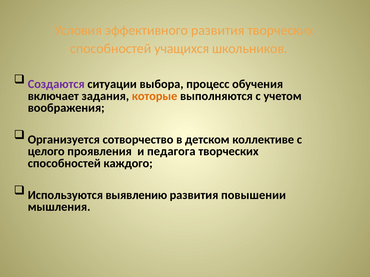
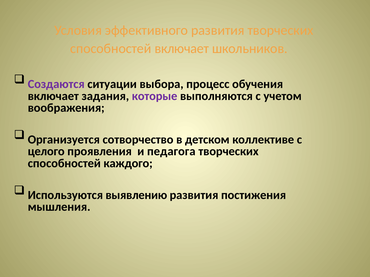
способностей учащихся: учащихся -> включает (182, 49)
которые colour: orange -> purple (155, 96)
повышении: повышении -> постижения (254, 195)
